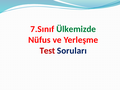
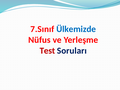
Ülkemizde colour: green -> blue (76, 29)
